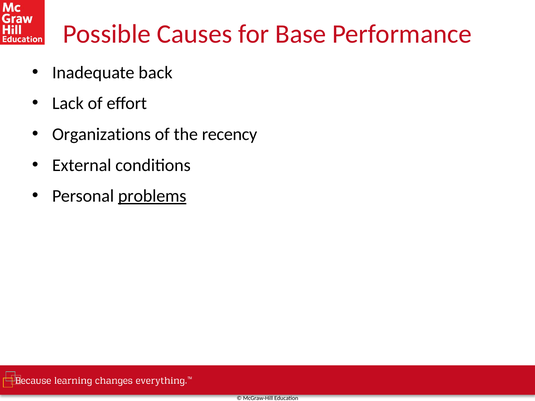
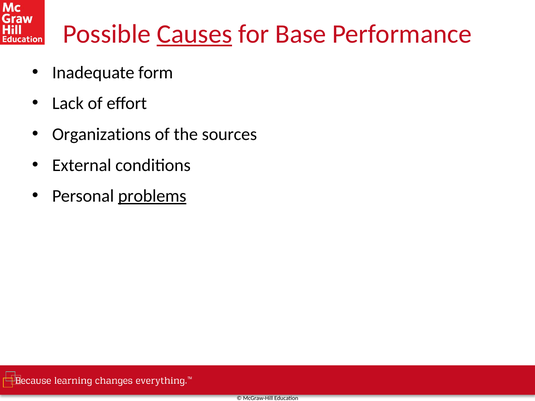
Causes underline: none -> present (194, 34)
back: back -> form (156, 73)
recency: recency -> sources (229, 134)
